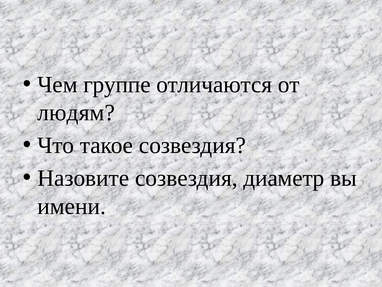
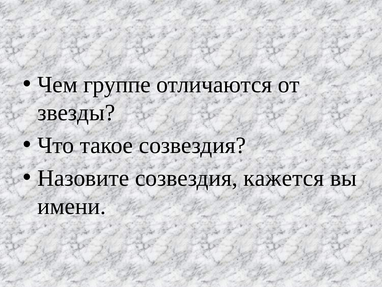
людям: людям -> звезды (76, 112)
диаметр: диаметр -> кажется (284, 178)
